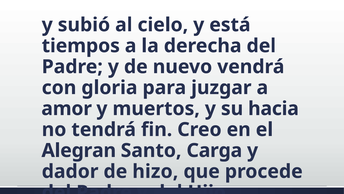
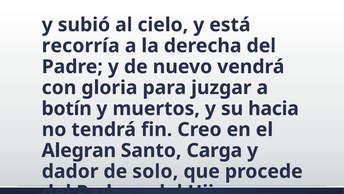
tiempos: tiempos -> recorría (81, 46)
amor: amor -> botín (67, 108)
hizo: hizo -> solo (155, 171)
